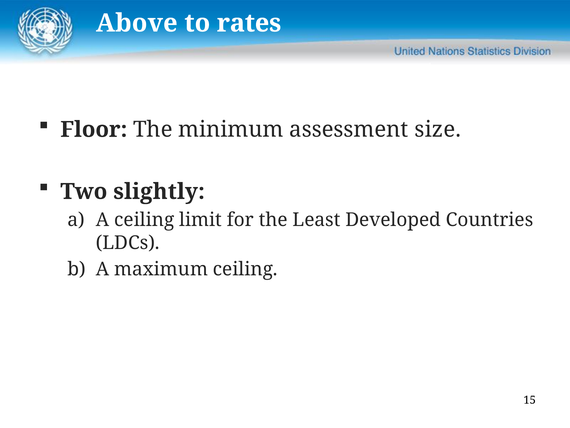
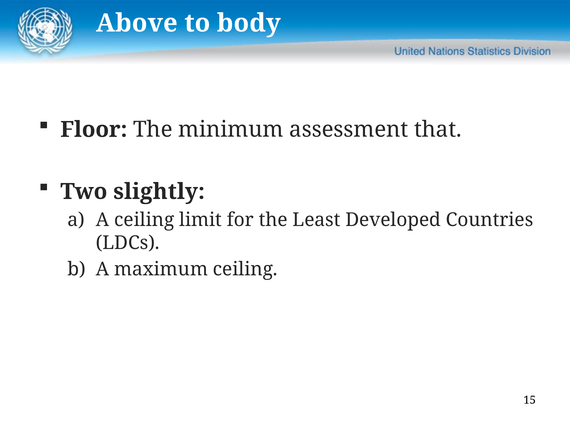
rates: rates -> body (249, 23)
size: size -> that (438, 129)
